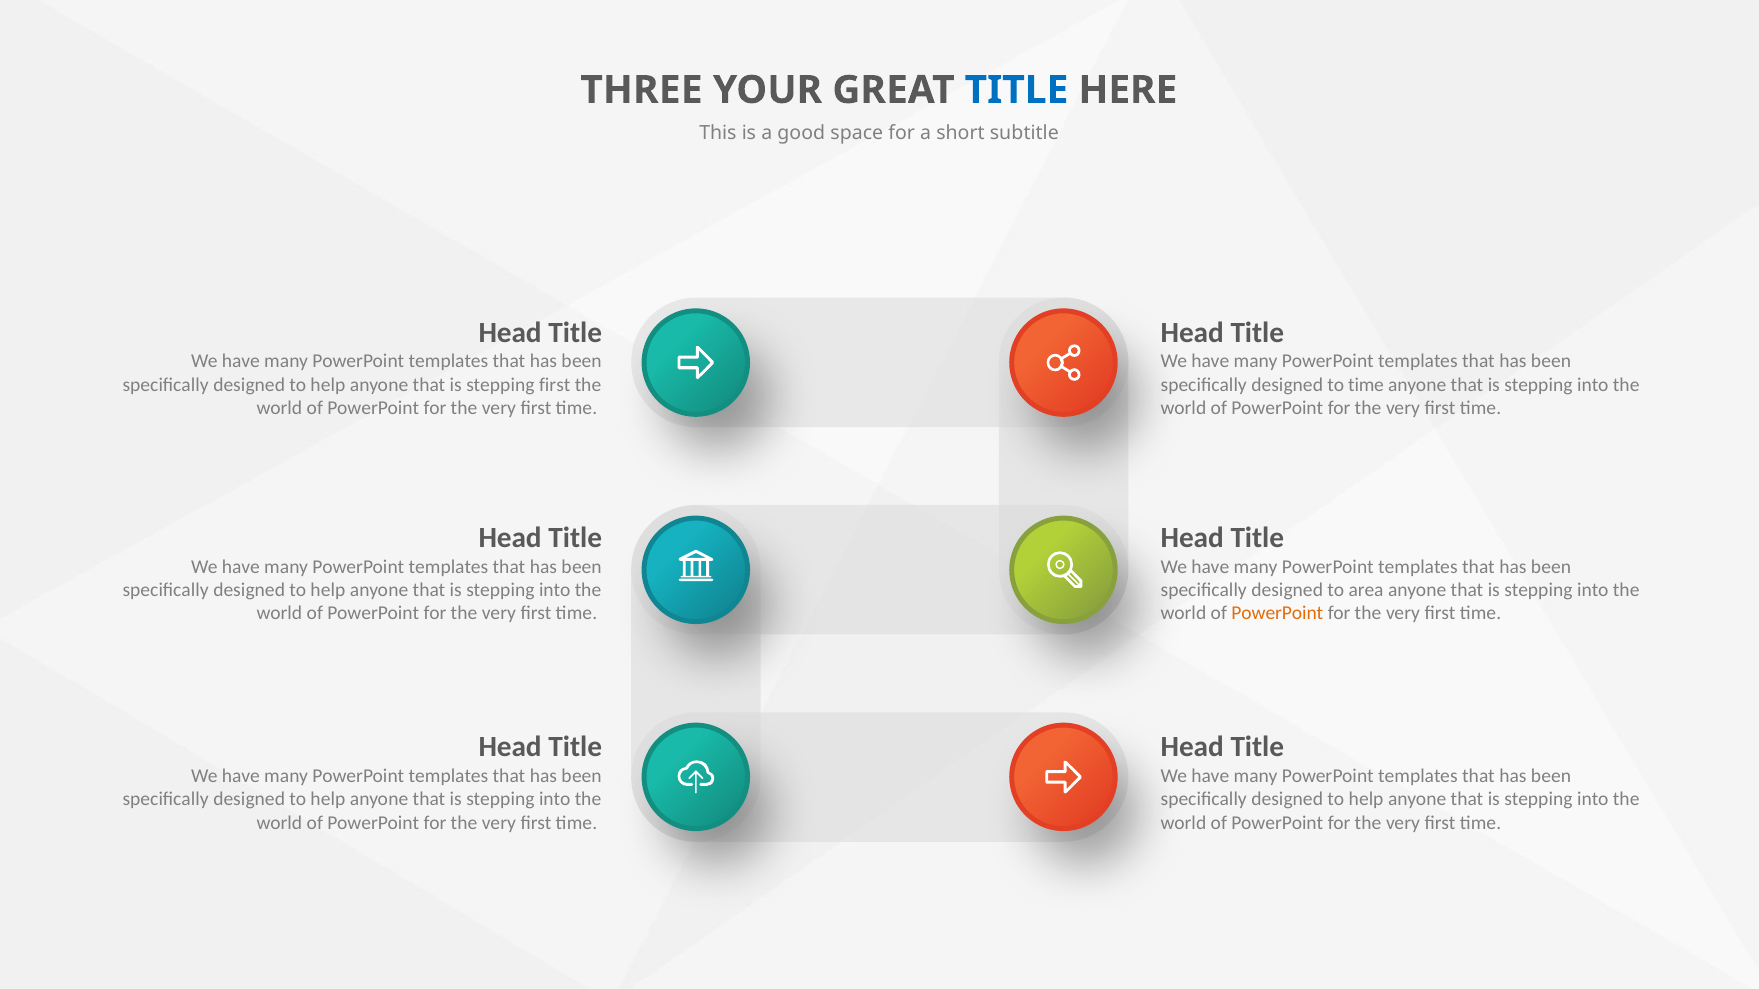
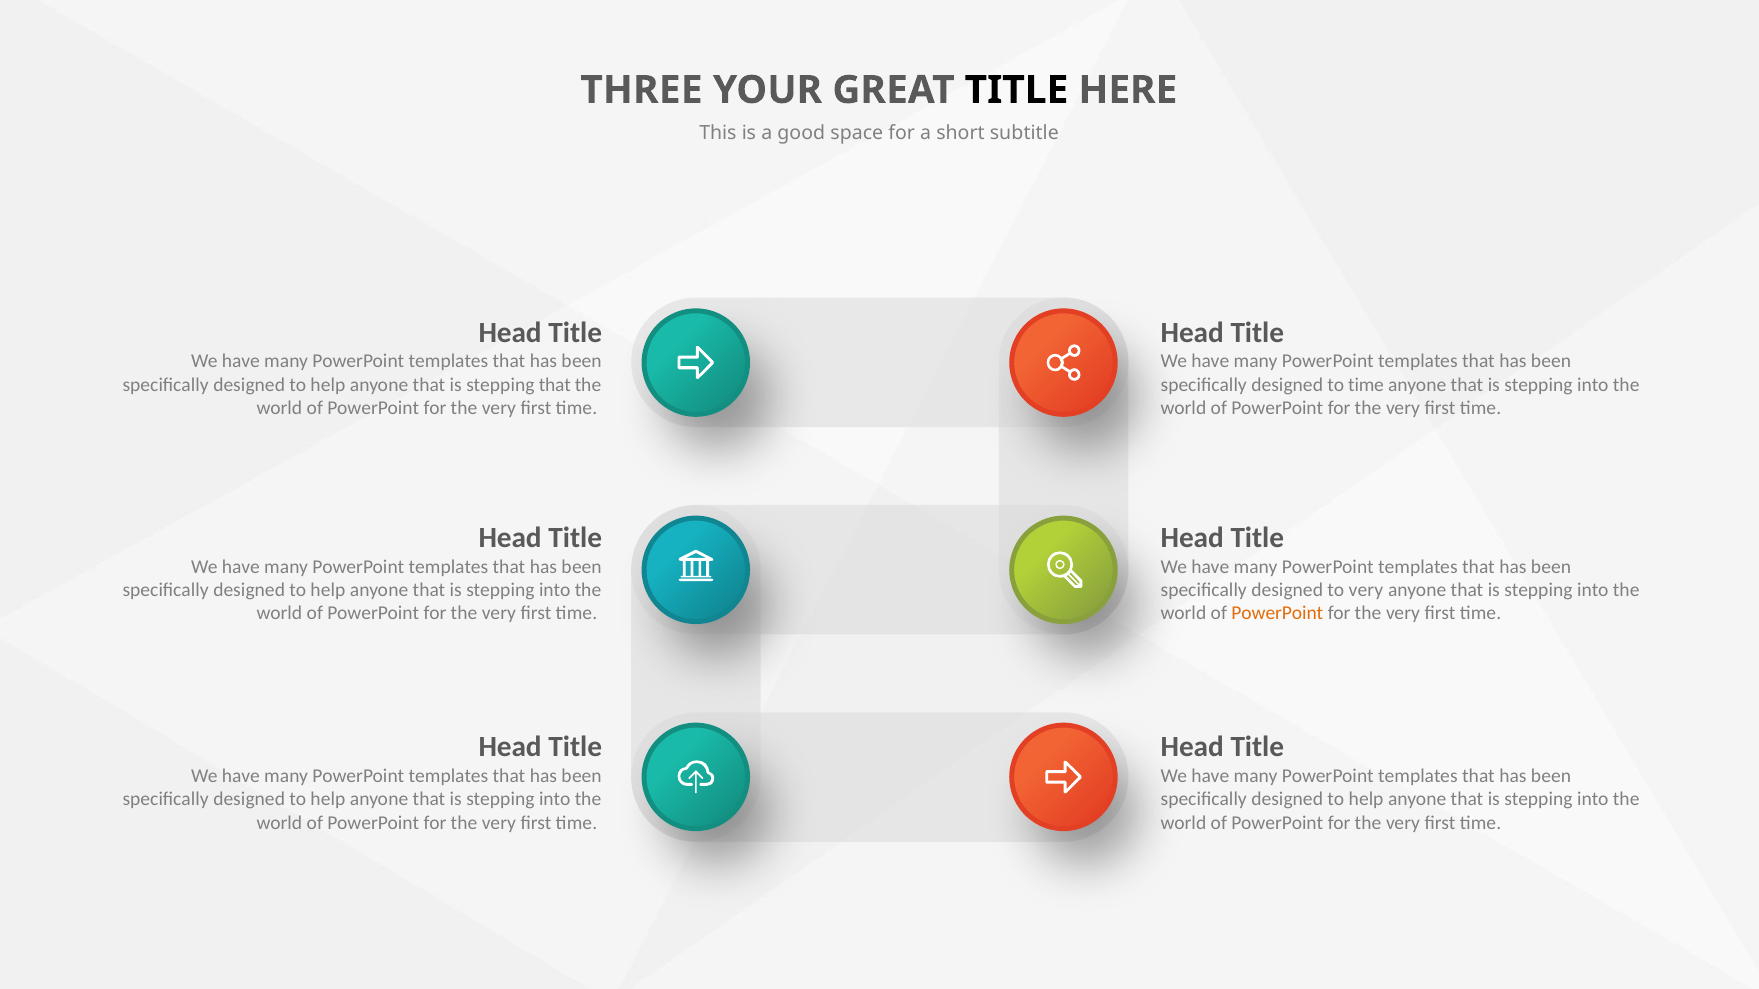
TITLE colour: blue -> black (1017, 90)
stepping first: first -> that (555, 385)
to area: area -> very (1366, 590)
